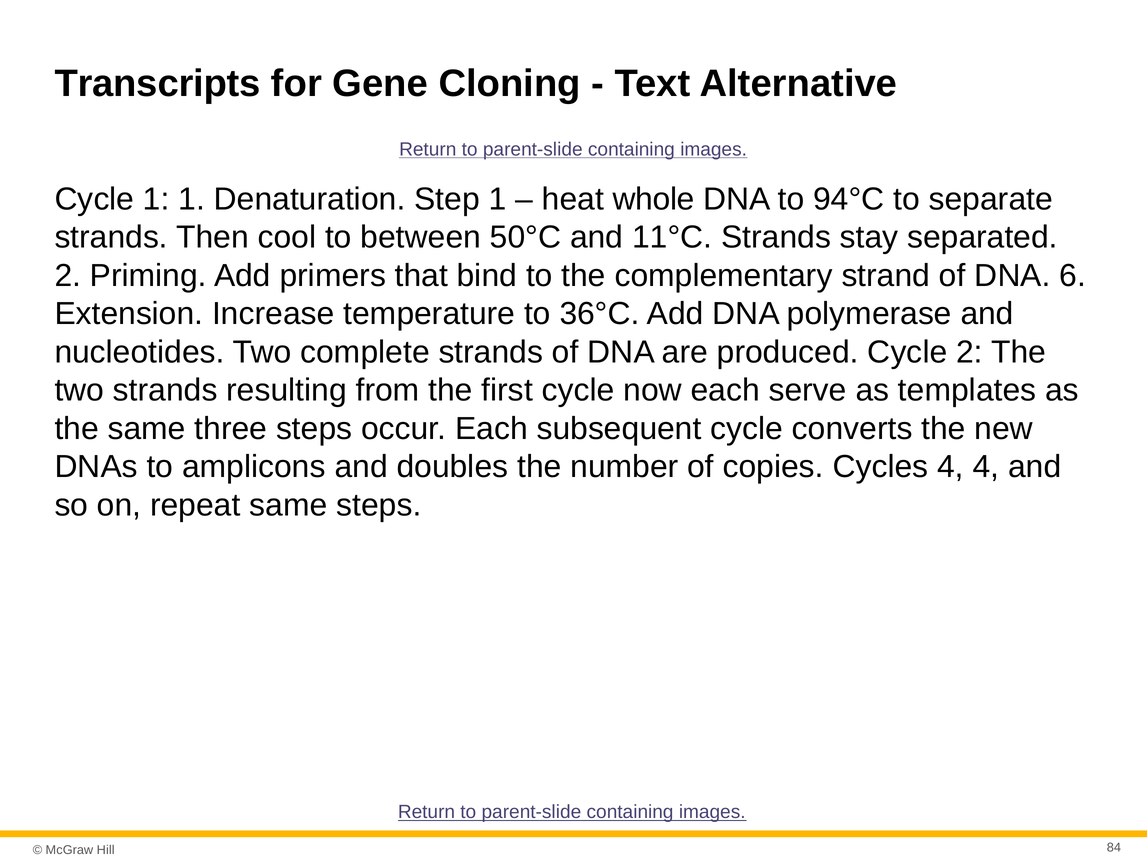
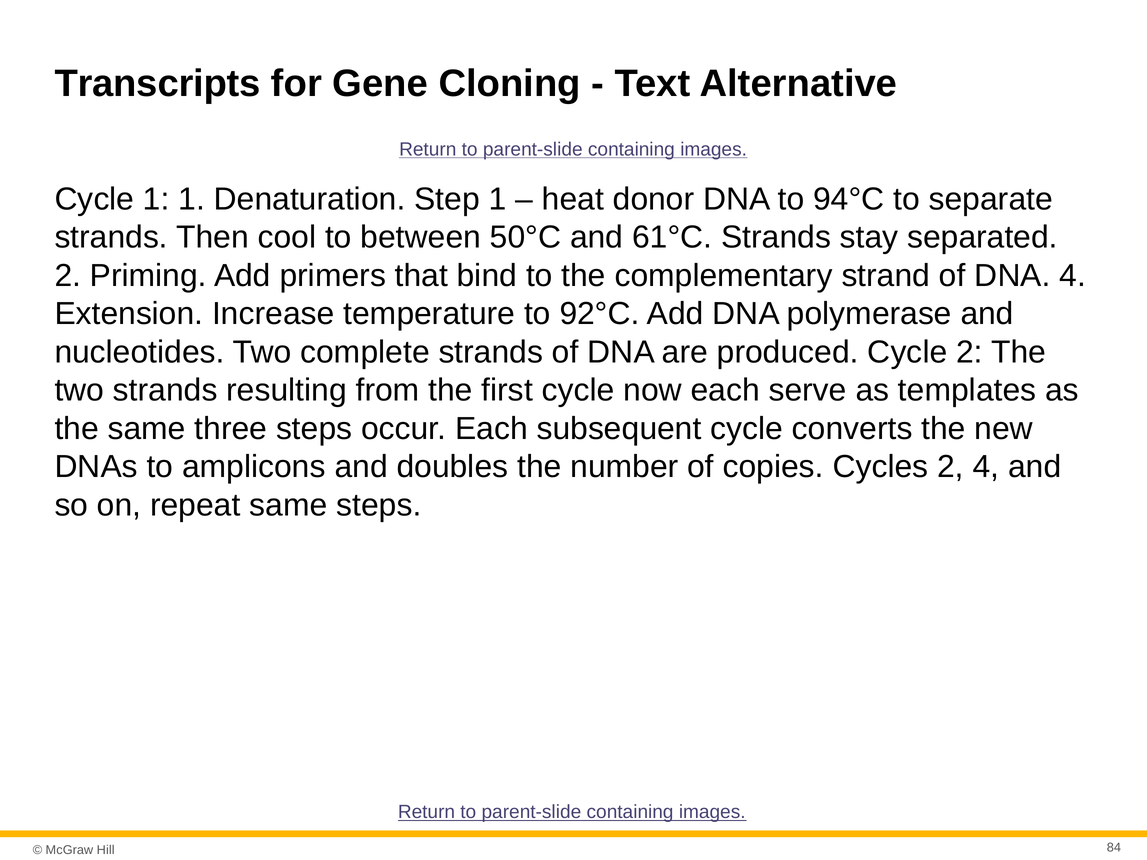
whole: whole -> donor (654, 199)
11°C: 11°C -> 61°C (672, 237)
DNA 6: 6 -> 4 (1073, 276)
36°C: 36°C -> 92°C (600, 314)
Cycles 4: 4 -> 2 (950, 467)
